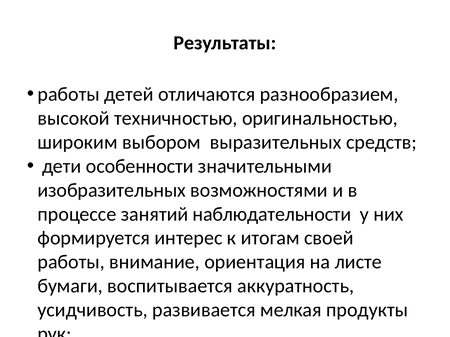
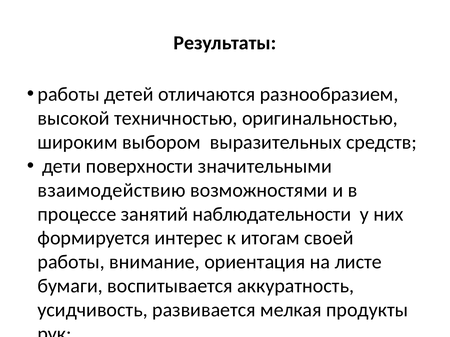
особенности: особенности -> поверхности (140, 166)
изобразительных: изобразительных -> взаимодействию (112, 190)
